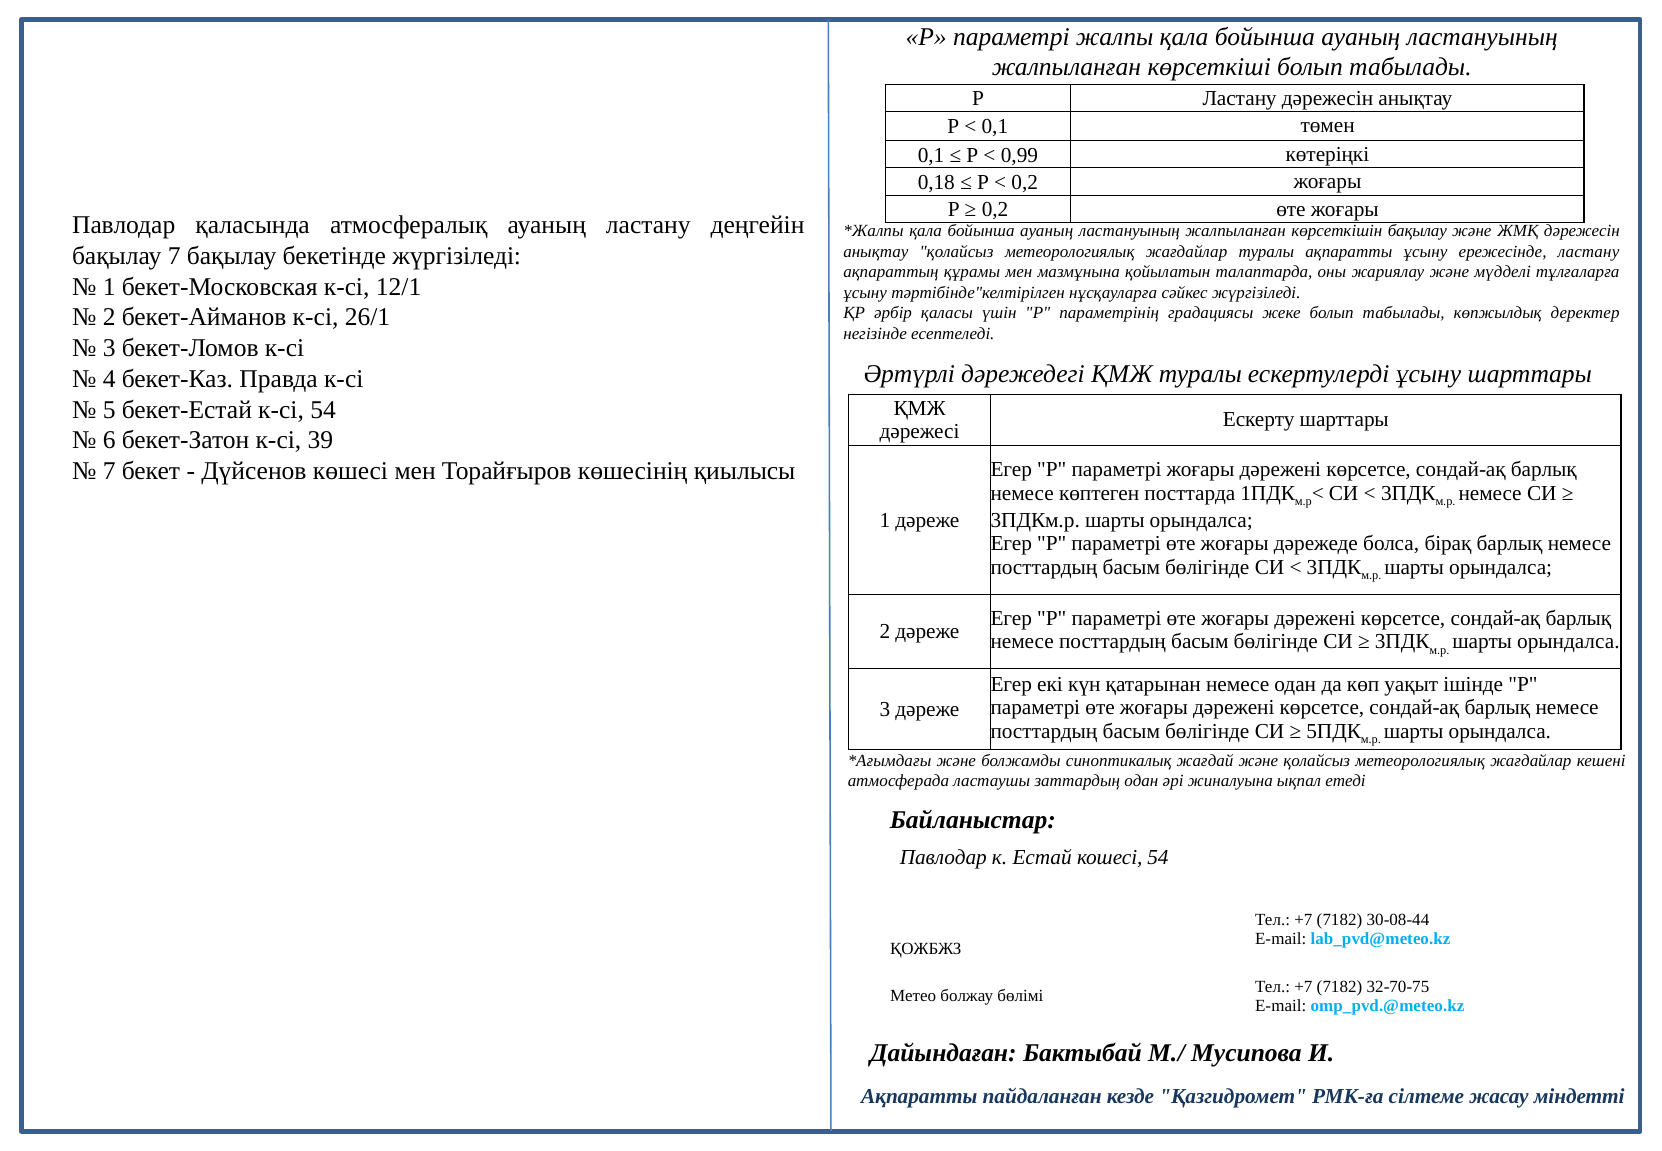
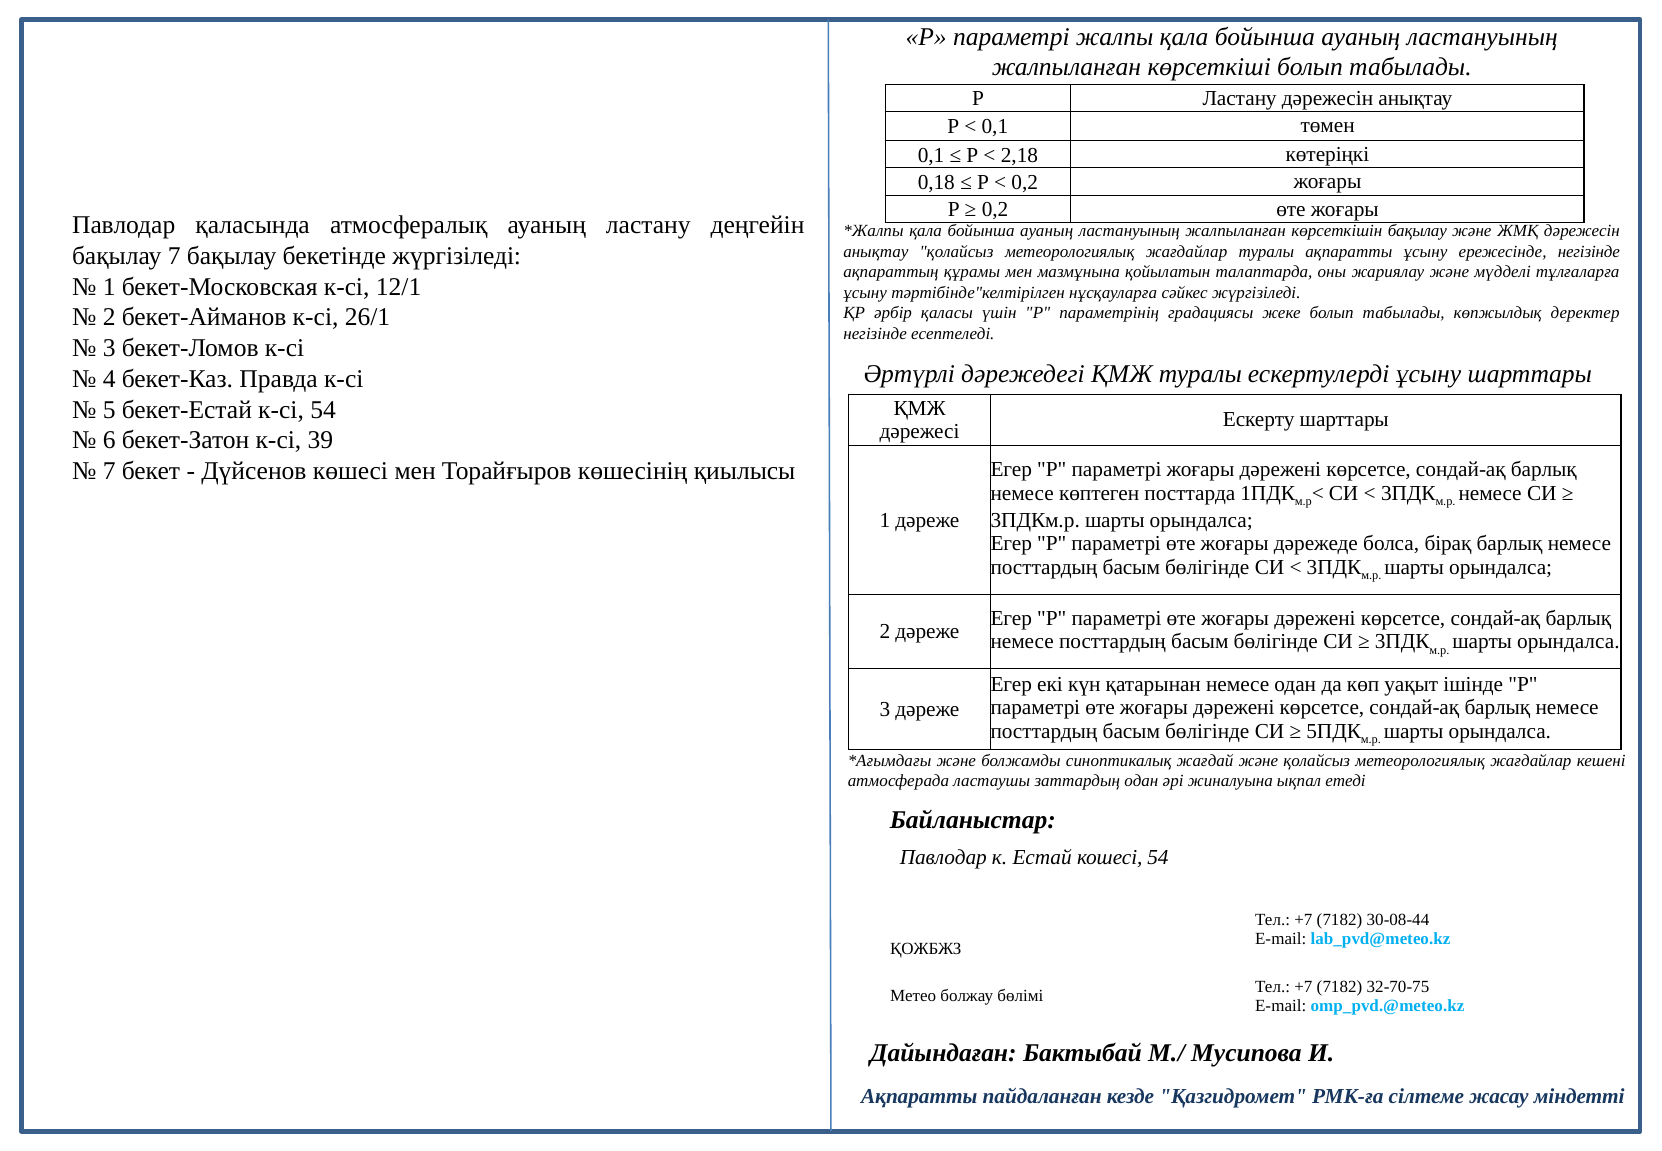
0,99: 0,99 -> 2,18 (1019, 155)
ережесінде ластану: ластану -> негізінде (1589, 252)
